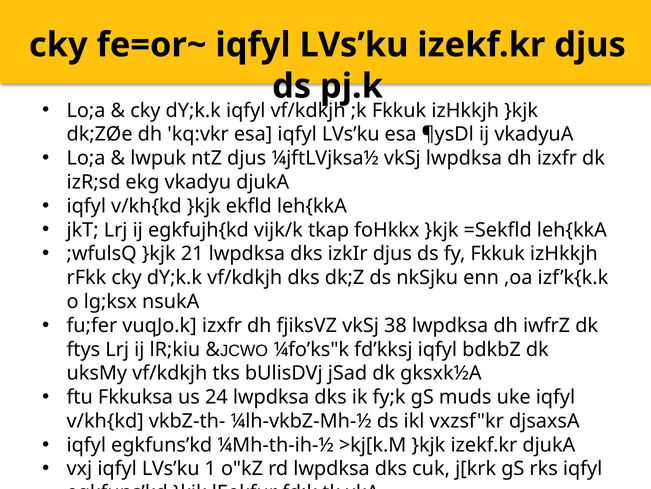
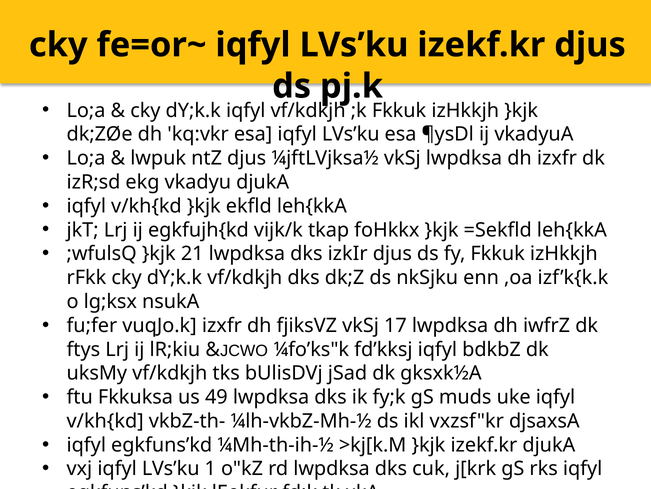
38: 38 -> 17 (395, 325)
24: 24 -> 49 (216, 397)
